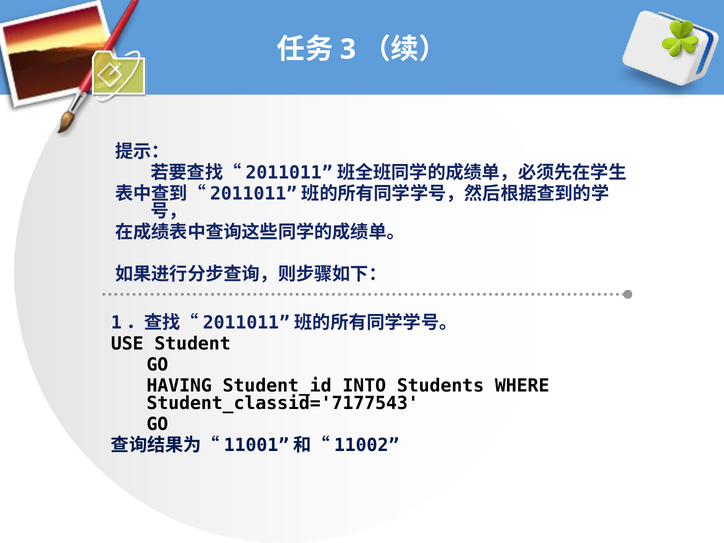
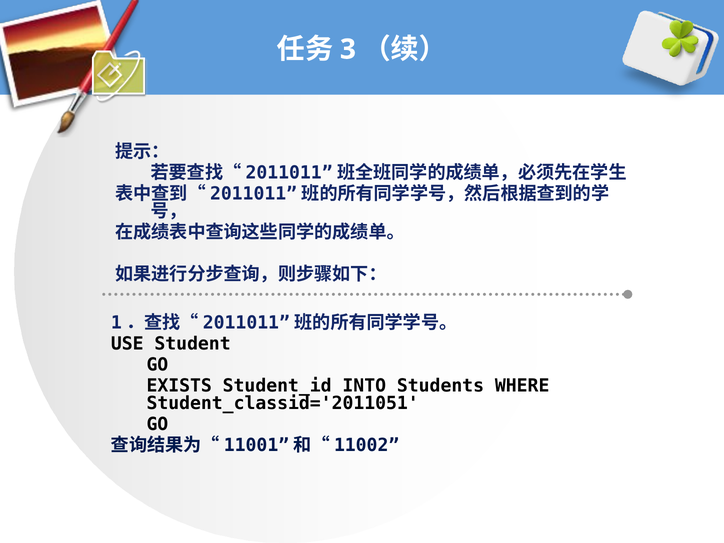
HAVING: HAVING -> EXISTS (179, 386)
Student_classid='7177543: Student_classid='7177543 -> Student_classid='2011051 (283, 403)
